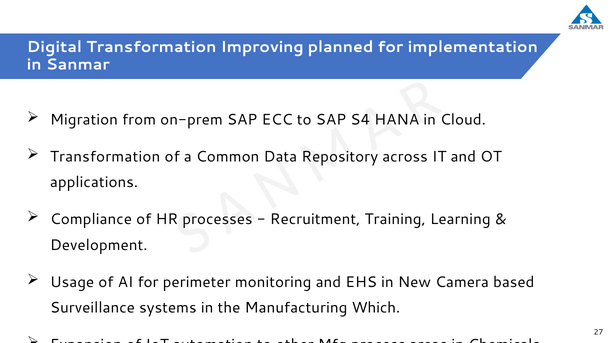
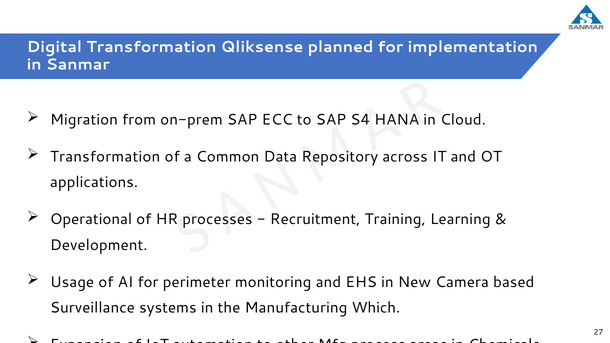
Improving: Improving -> Qliksense (262, 47)
Compliance: Compliance -> Operational (91, 219)
